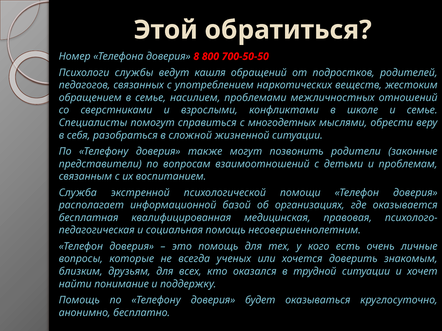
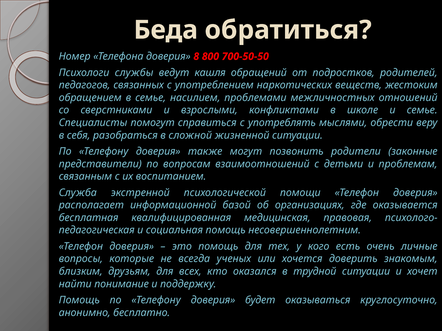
Этой: Этой -> Беда (166, 30)
многодетных: многодетных -> употреблять (282, 123)
